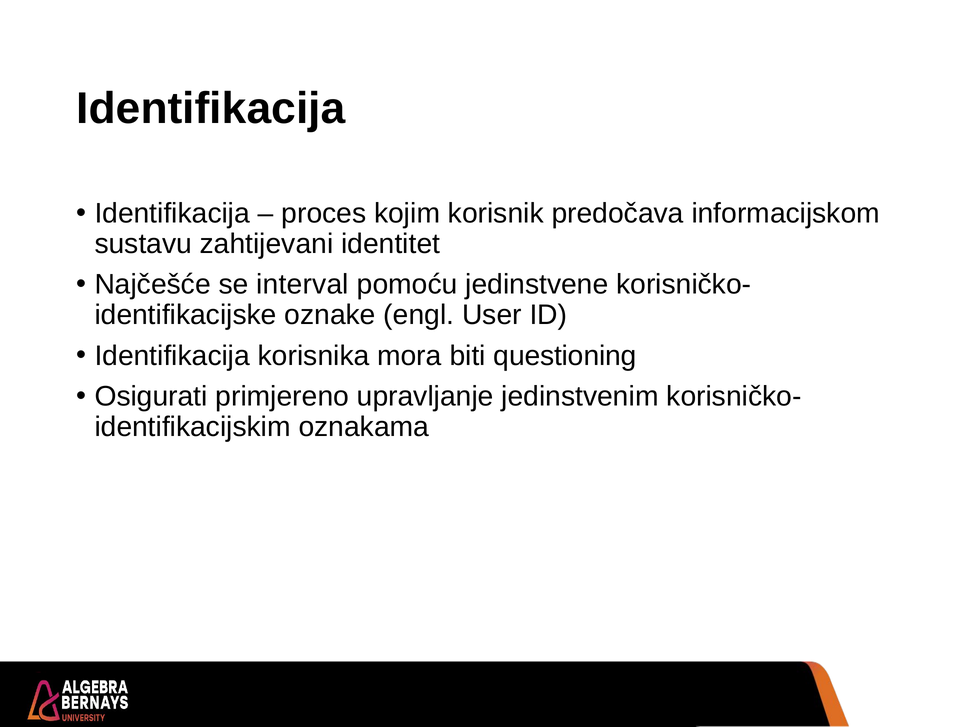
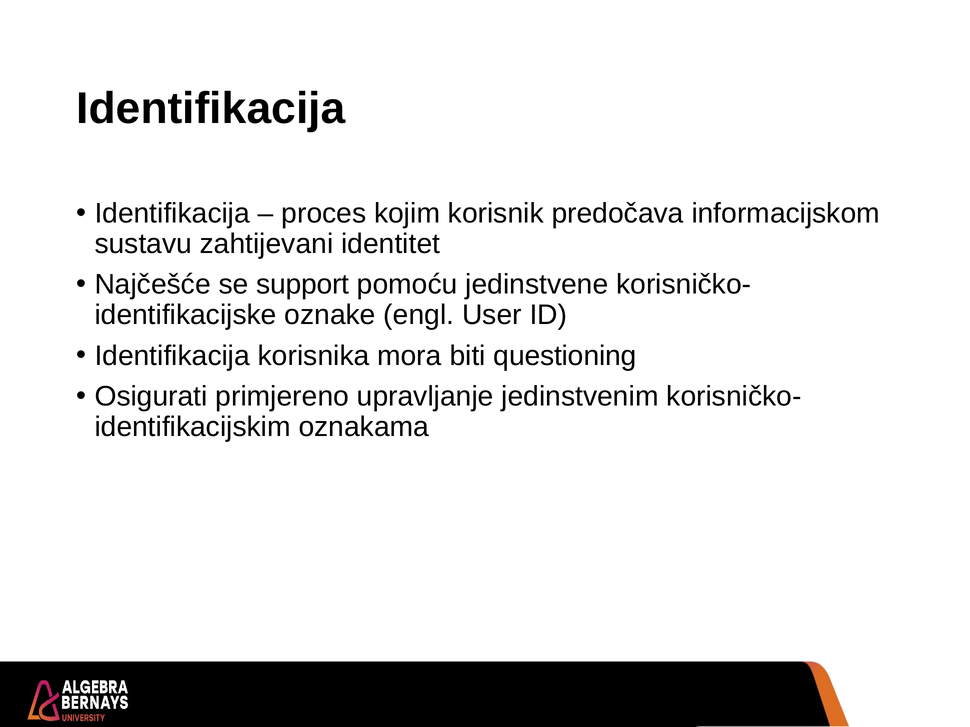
interval: interval -> support (303, 285)
